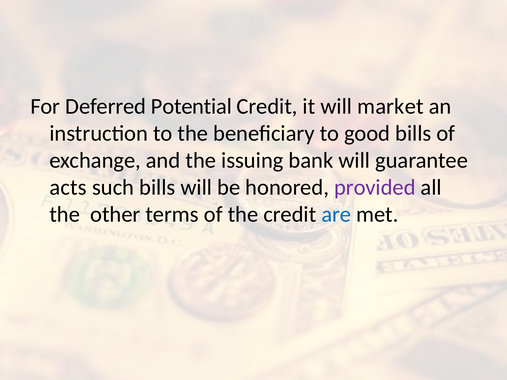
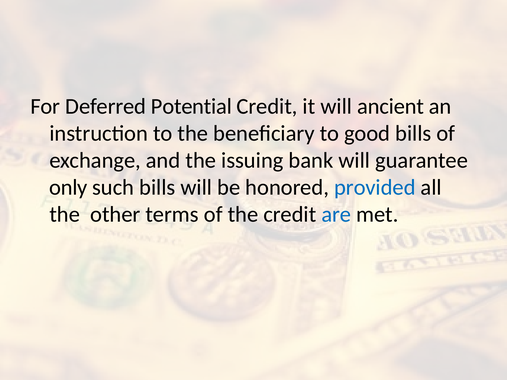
market: market -> ancient (391, 106)
acts: acts -> only (68, 187)
provided colour: purple -> blue (375, 187)
